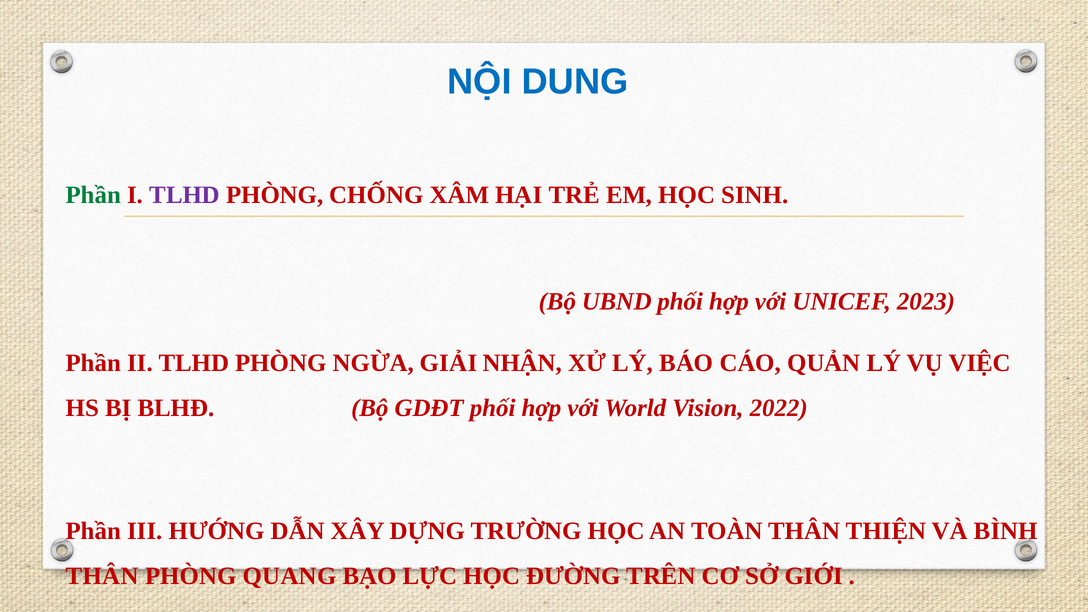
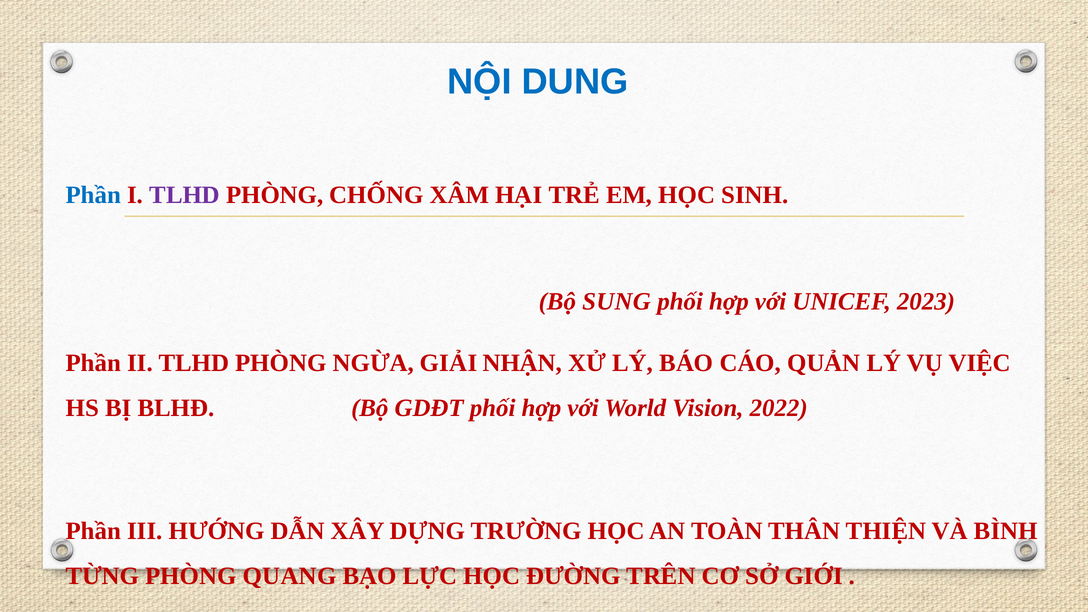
Phần colour: green -> blue (93, 195)
UBND: UBND -> SUNG (616, 301)
THÂN: THÂN -> TỪNG (102, 576)
